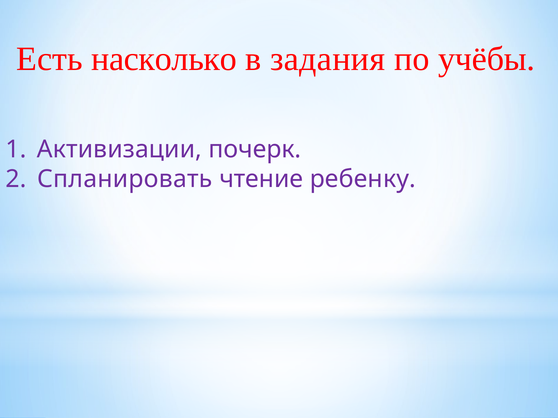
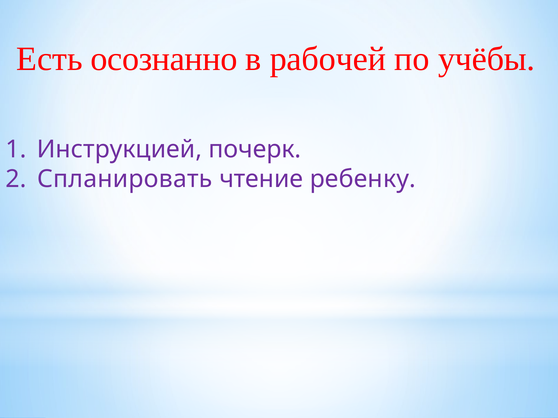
насколько: насколько -> осознанно (164, 59)
задания: задания -> рабочей (328, 59)
Активизации: Активизации -> Инструкцией (119, 150)
